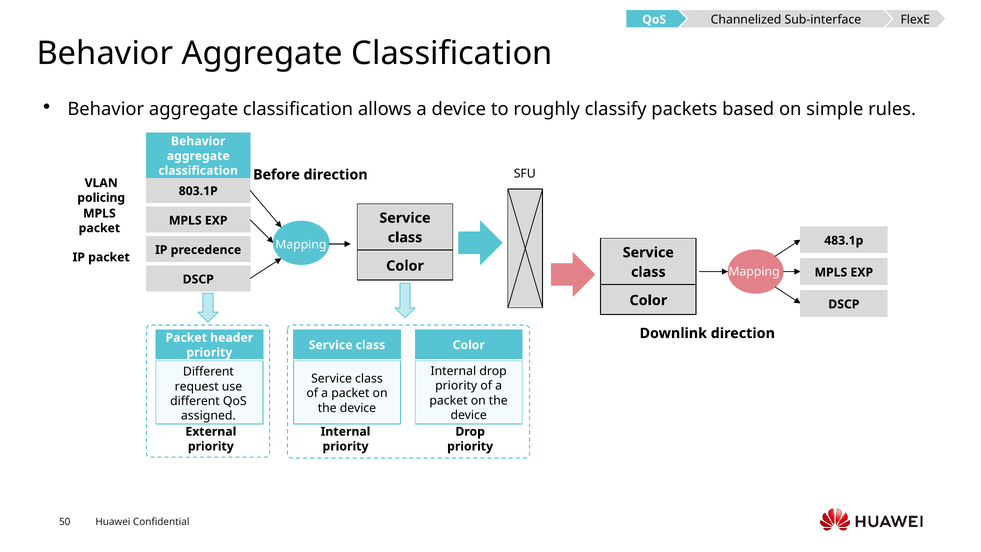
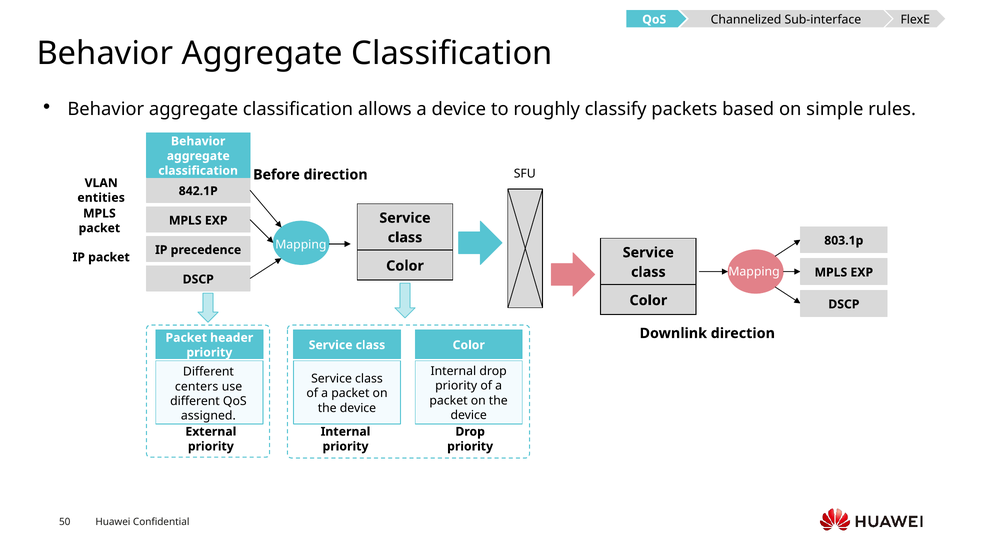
803.1P: 803.1P -> 842.1P (198, 191)
policing: policing -> entities (101, 198)
483.1p: 483.1p -> 803.1p (844, 240)
request: request -> centers (197, 386)
